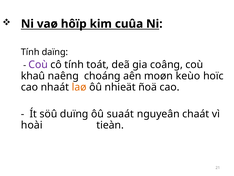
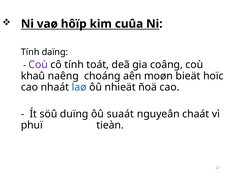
keùo: keùo -> bieät (188, 76)
laø colour: orange -> blue (79, 87)
hoài: hoài -> phuï (32, 125)
